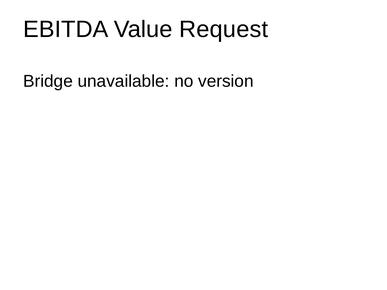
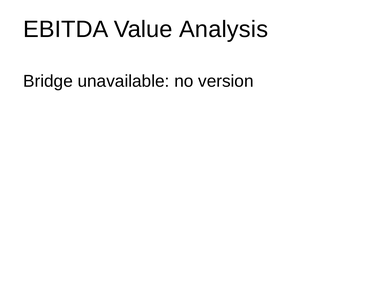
Request: Request -> Analysis (224, 29)
